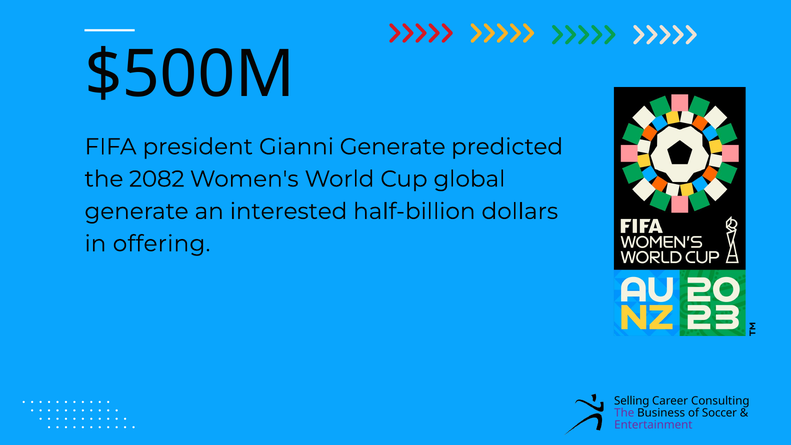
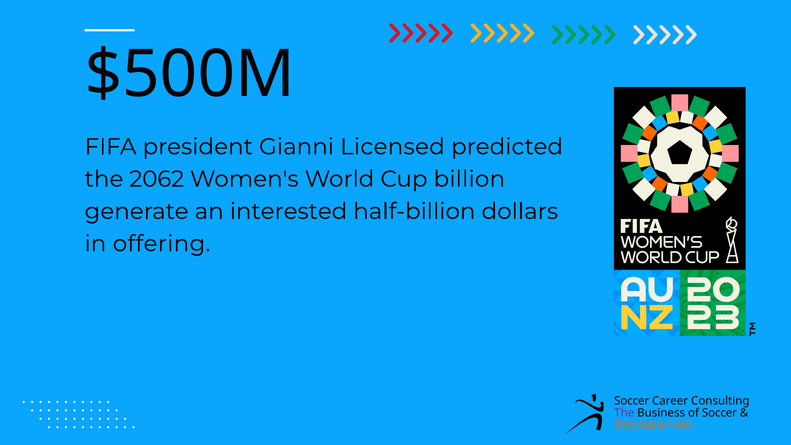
Gianni Generate: Generate -> Licensed (392, 147)
2082: 2082 -> 2062 (157, 179)
global: global -> billion (469, 179)
Selling: Selling -> Soccer (632, 401)
Entertainment colour: purple -> orange (653, 425)
